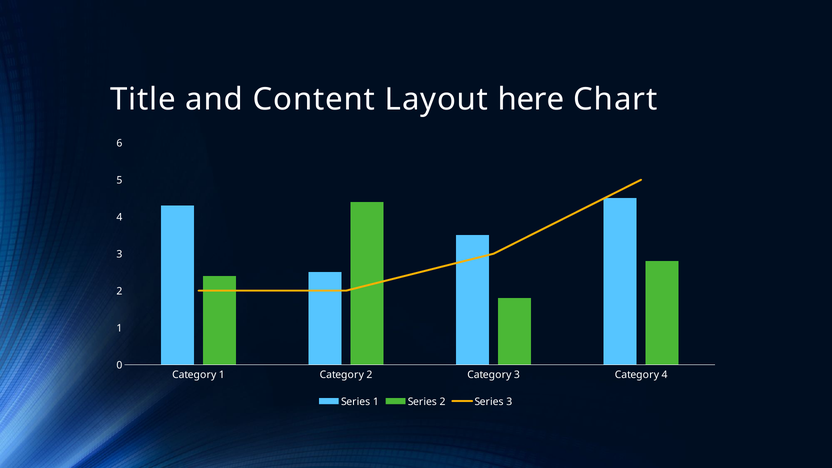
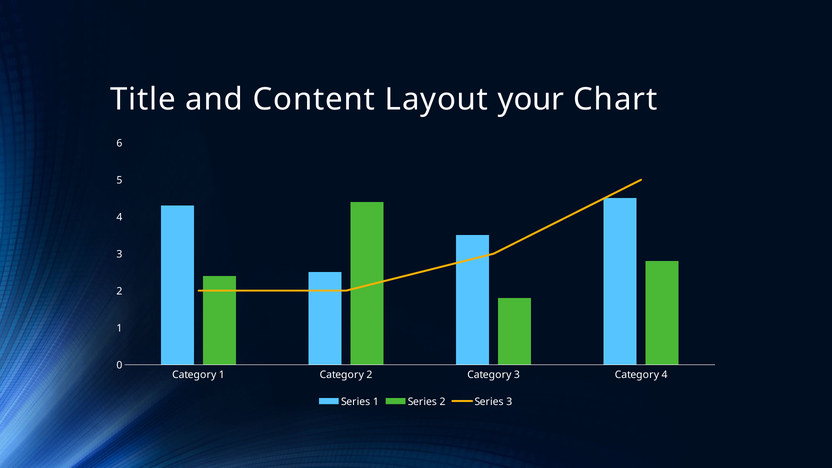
here: here -> your (531, 99)
